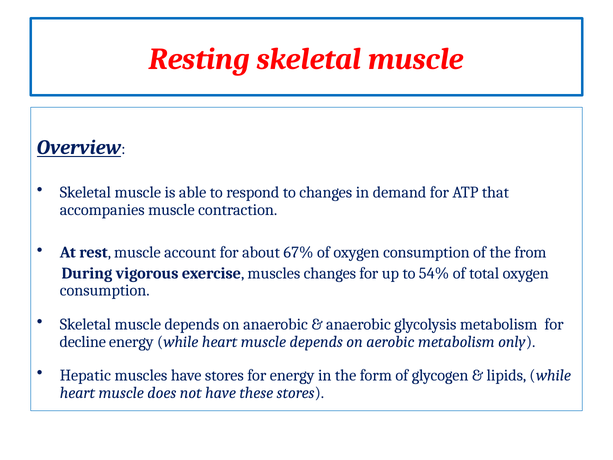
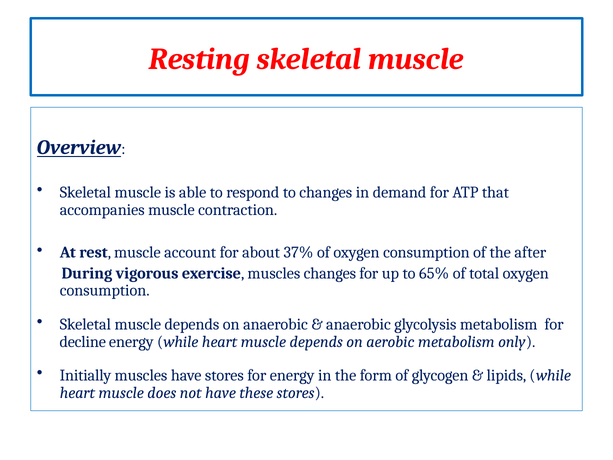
67%: 67% -> 37% (298, 253)
from: from -> after (530, 253)
54%: 54% -> 65% (434, 273)
Hepatic: Hepatic -> Initially (85, 375)
